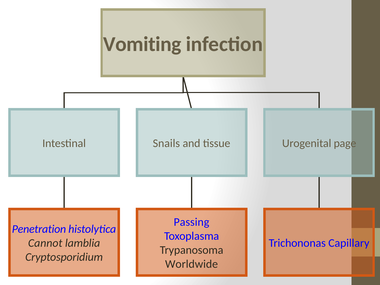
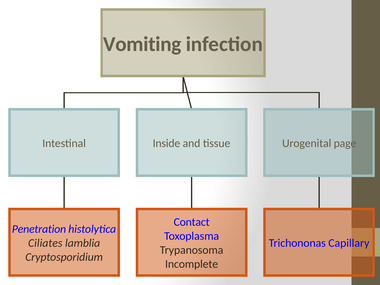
Snails: Snails -> Inside (166, 143)
Passing: Passing -> Contact (192, 222)
Cannot: Cannot -> Ciliates (45, 243)
Worldwide: Worldwide -> Incomplete (192, 264)
